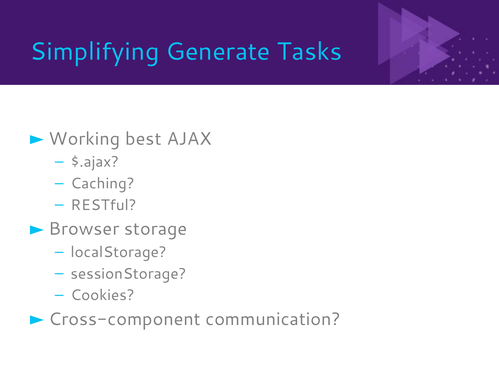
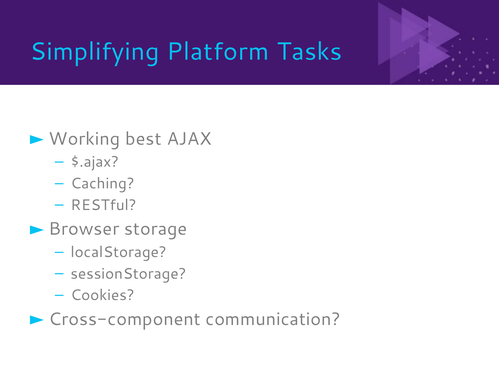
Generate: Generate -> Platform (218, 52)
